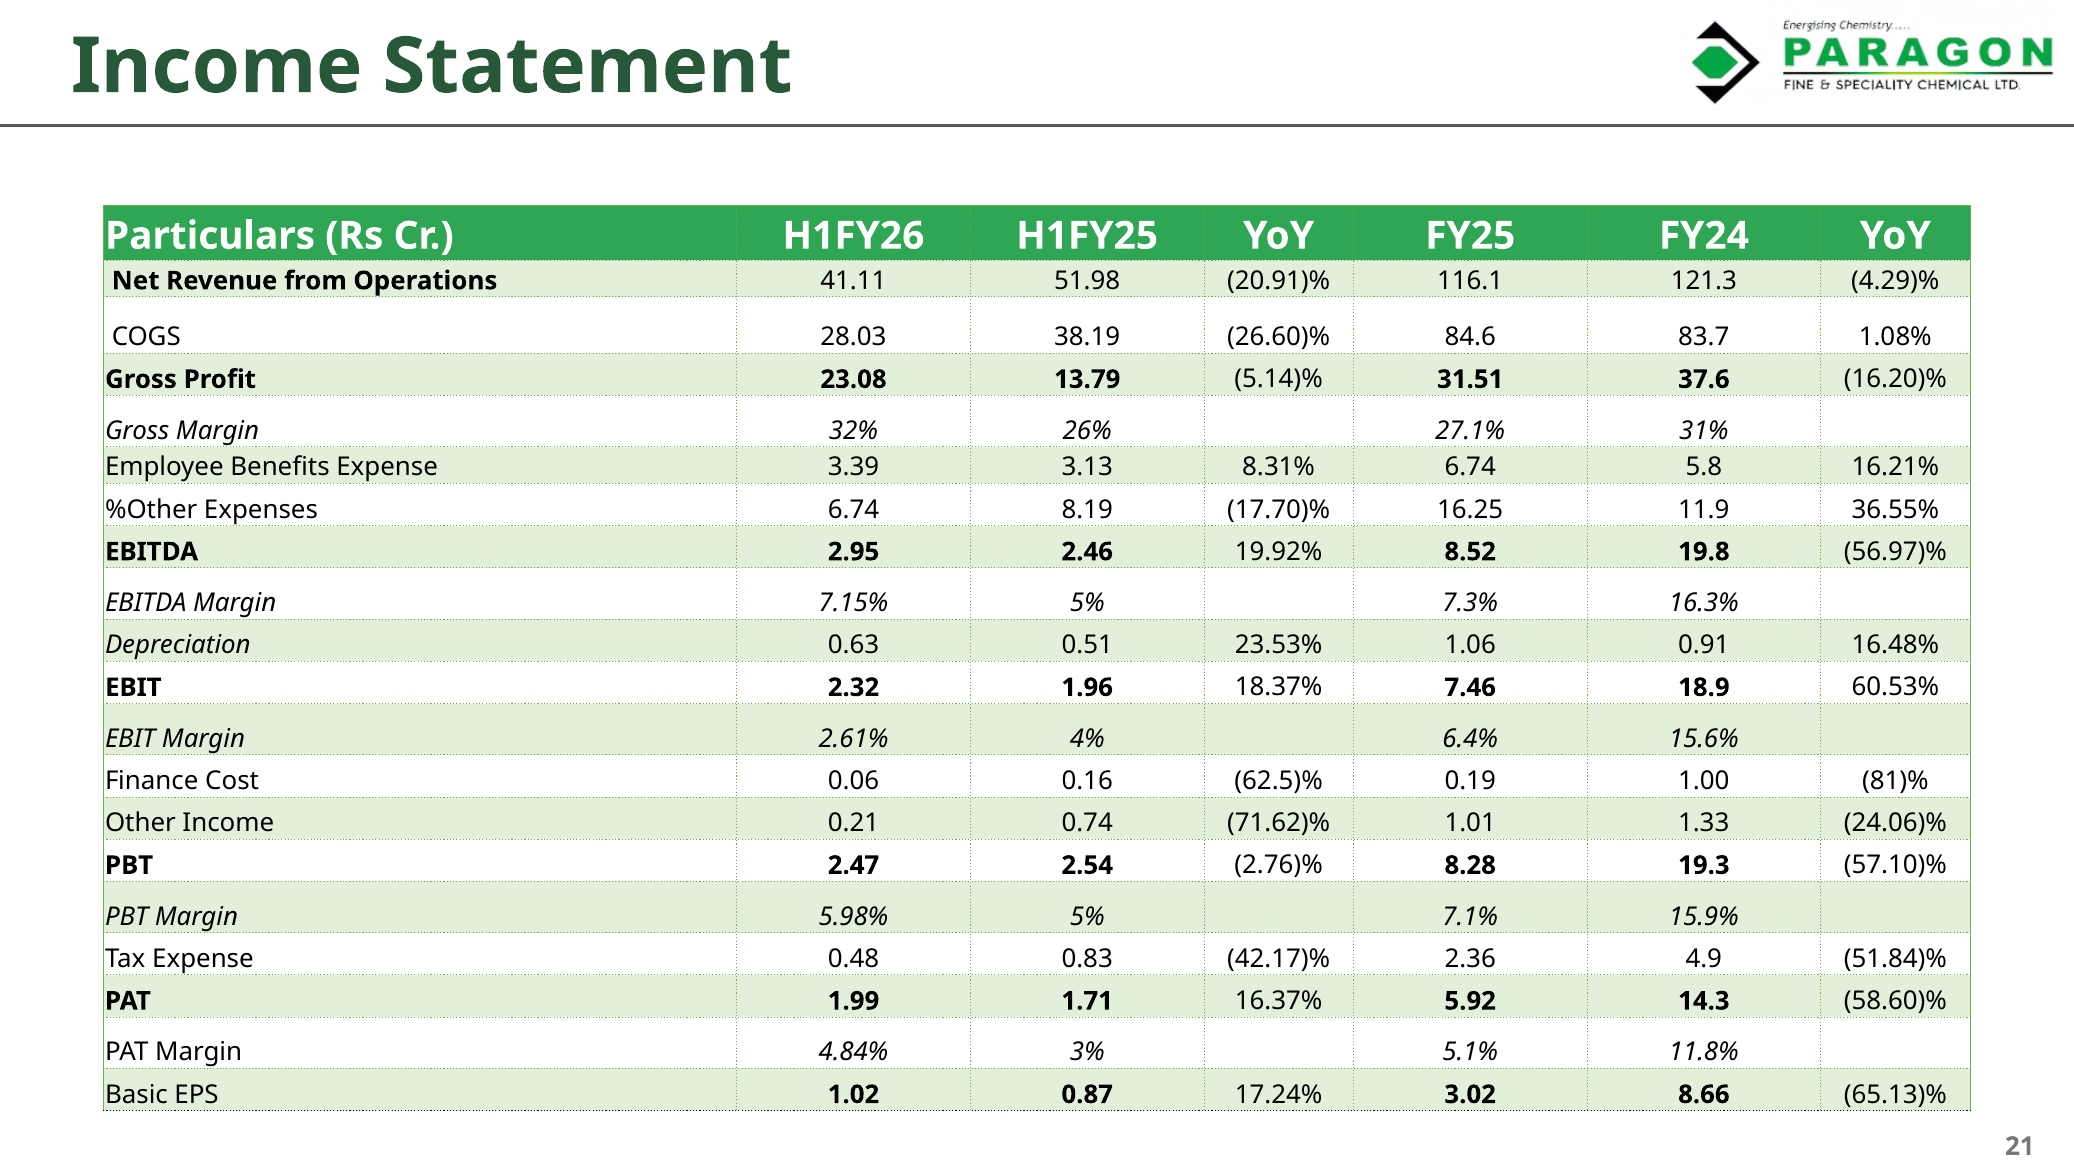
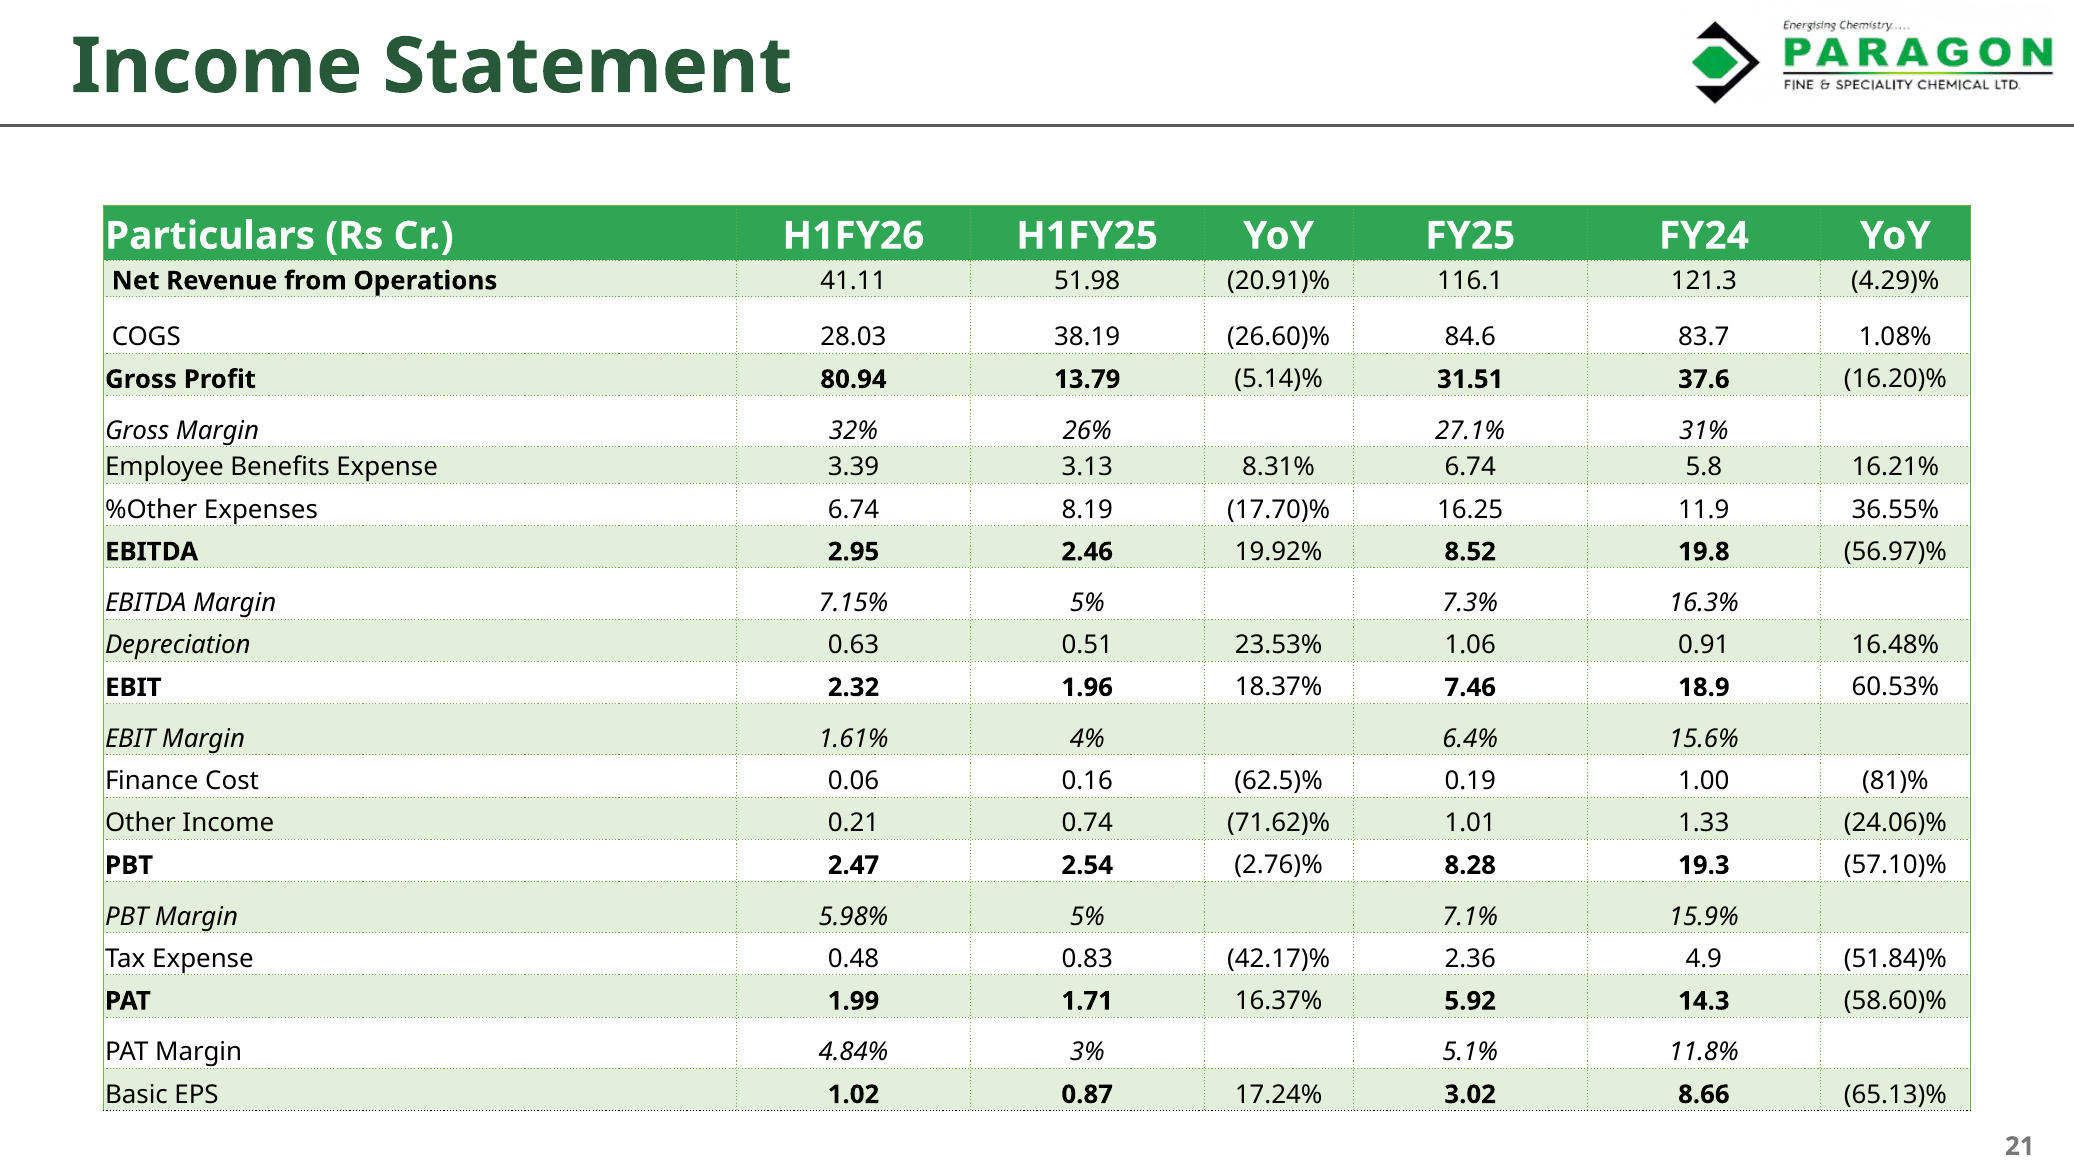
23.08: 23.08 -> 80.94 (853, 380)
2.61%: 2.61% -> 1.61% (853, 739)
